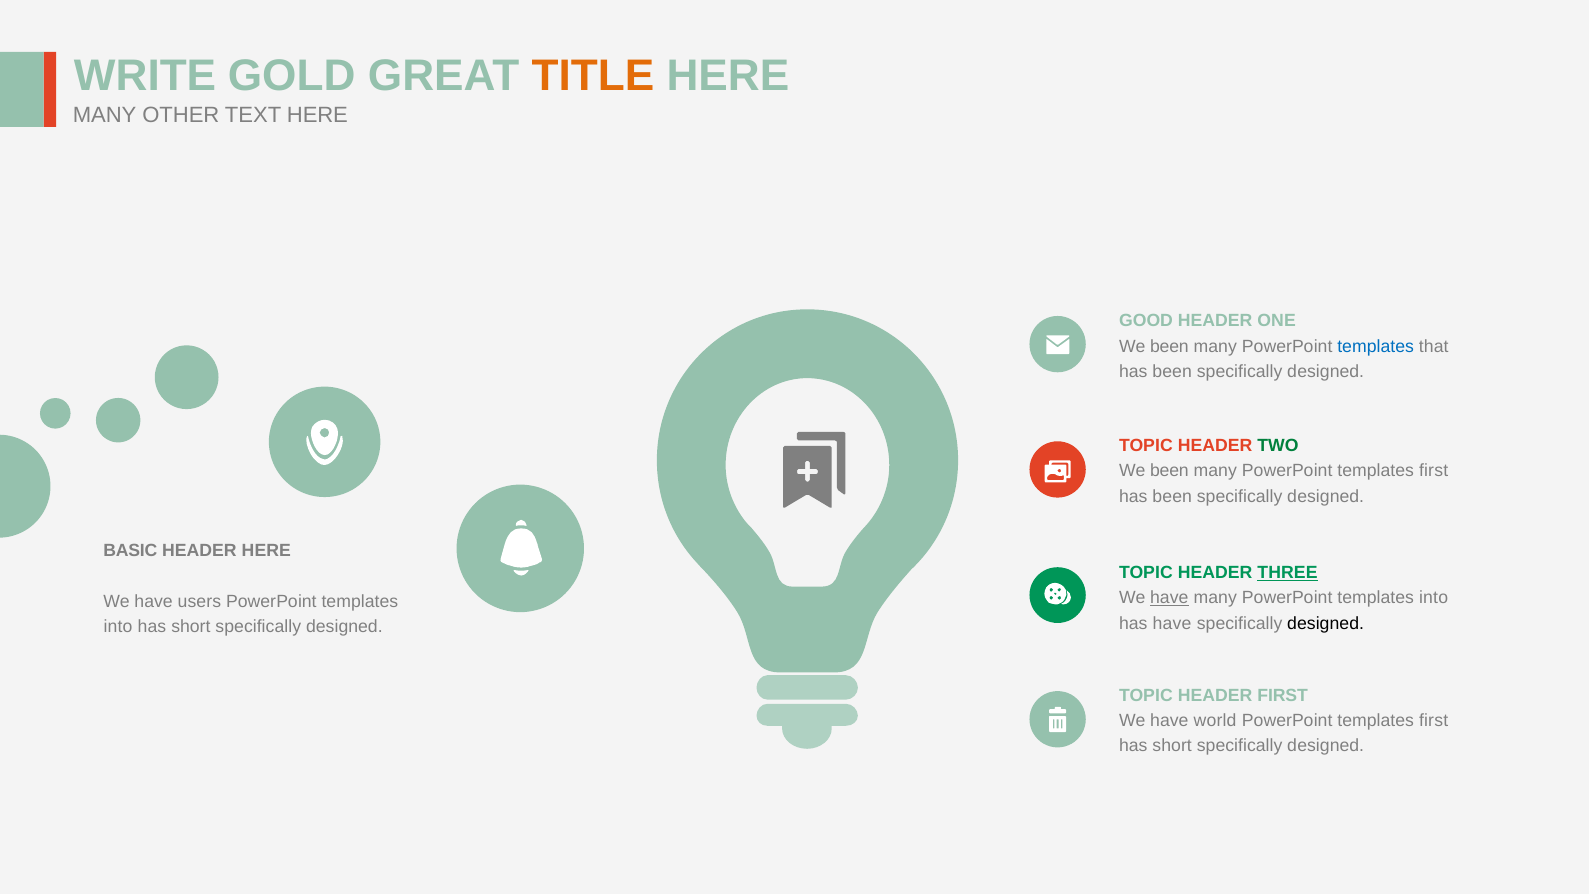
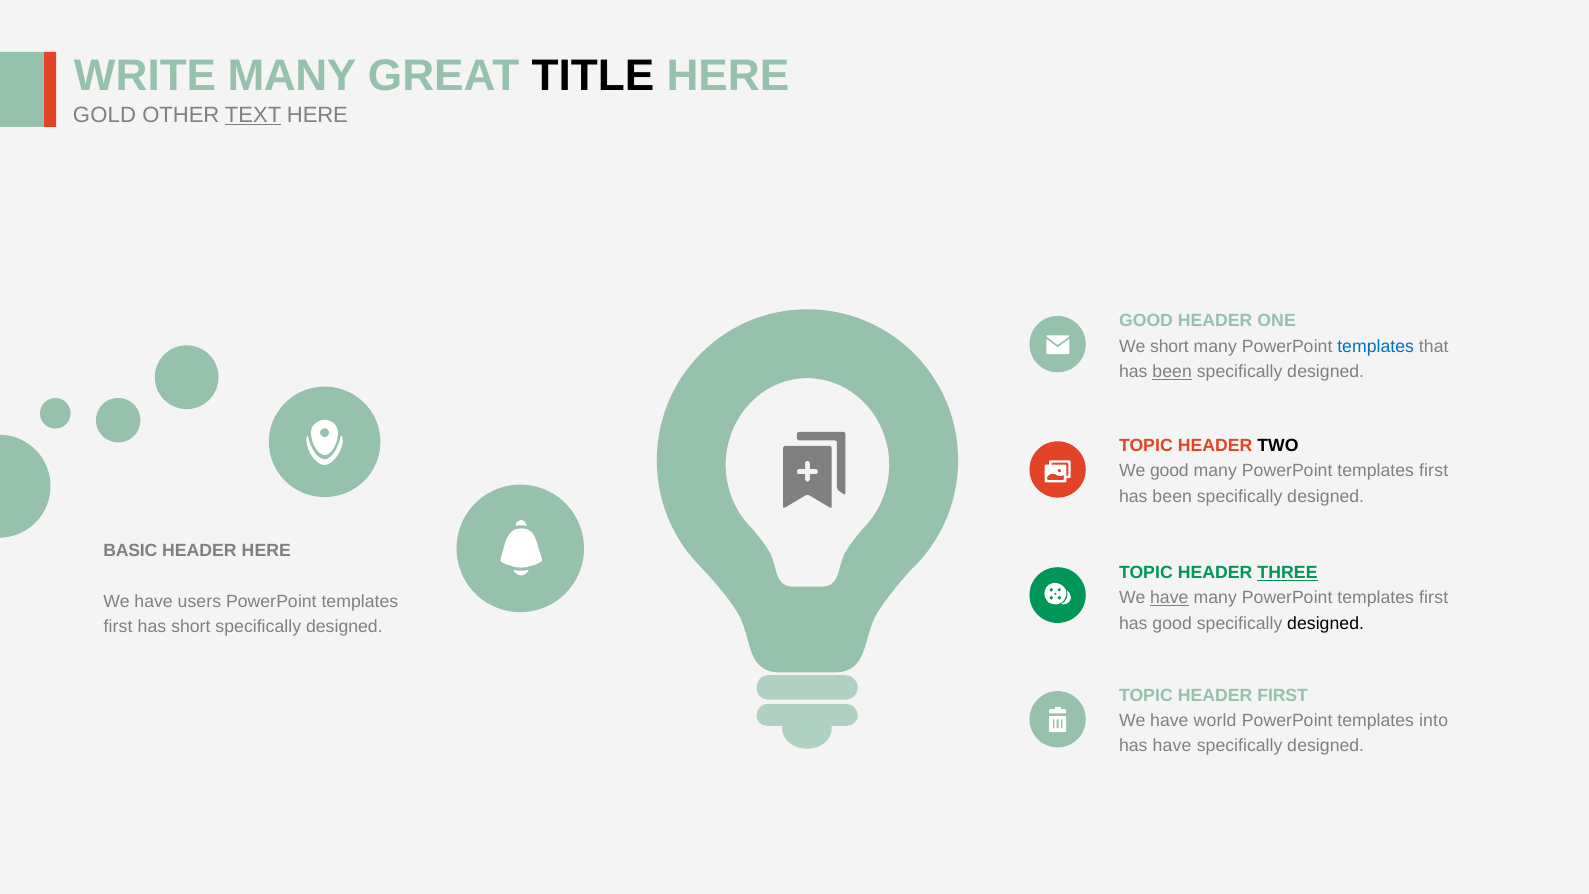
WRITE GOLD: GOLD -> MANY (292, 76)
TITLE colour: orange -> black (593, 76)
MANY: MANY -> GOLD (104, 115)
TEXT underline: none -> present (253, 115)
been: been -> short (1169, 346)
been underline: none -> present (1172, 372)
TWO colour: green -> black (1278, 446)
been: been -> good (1169, 471)
into: into -> first (1434, 598)
has have: have -> good (1172, 623)
into: into -> first (118, 626)
first: first -> into (1434, 720)
short: short -> have (1172, 746)
